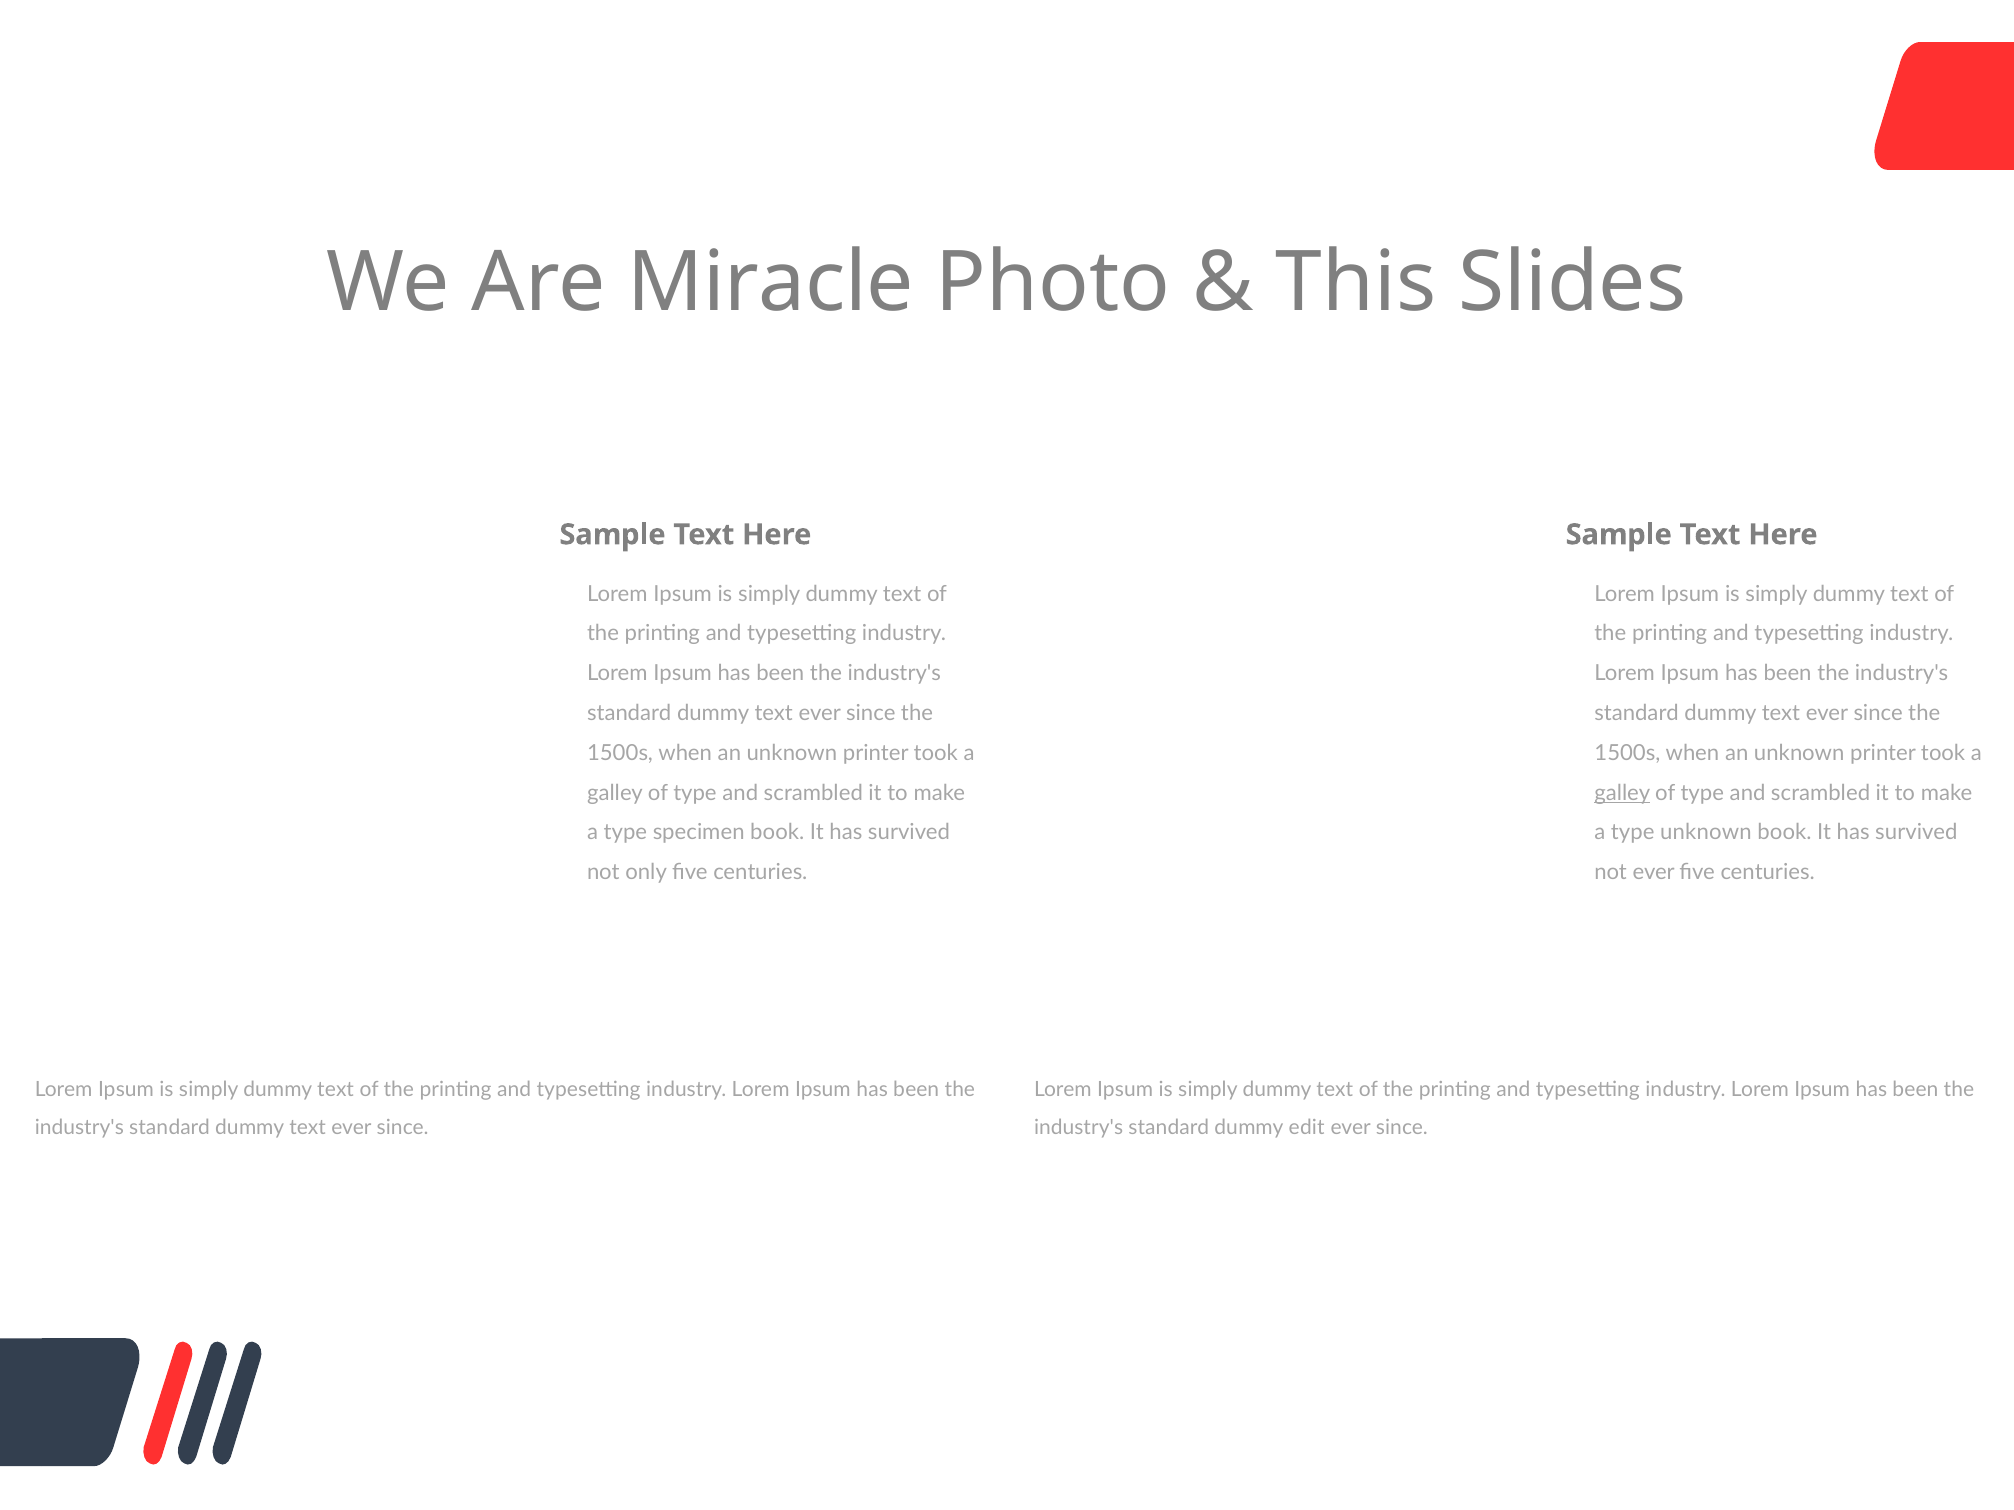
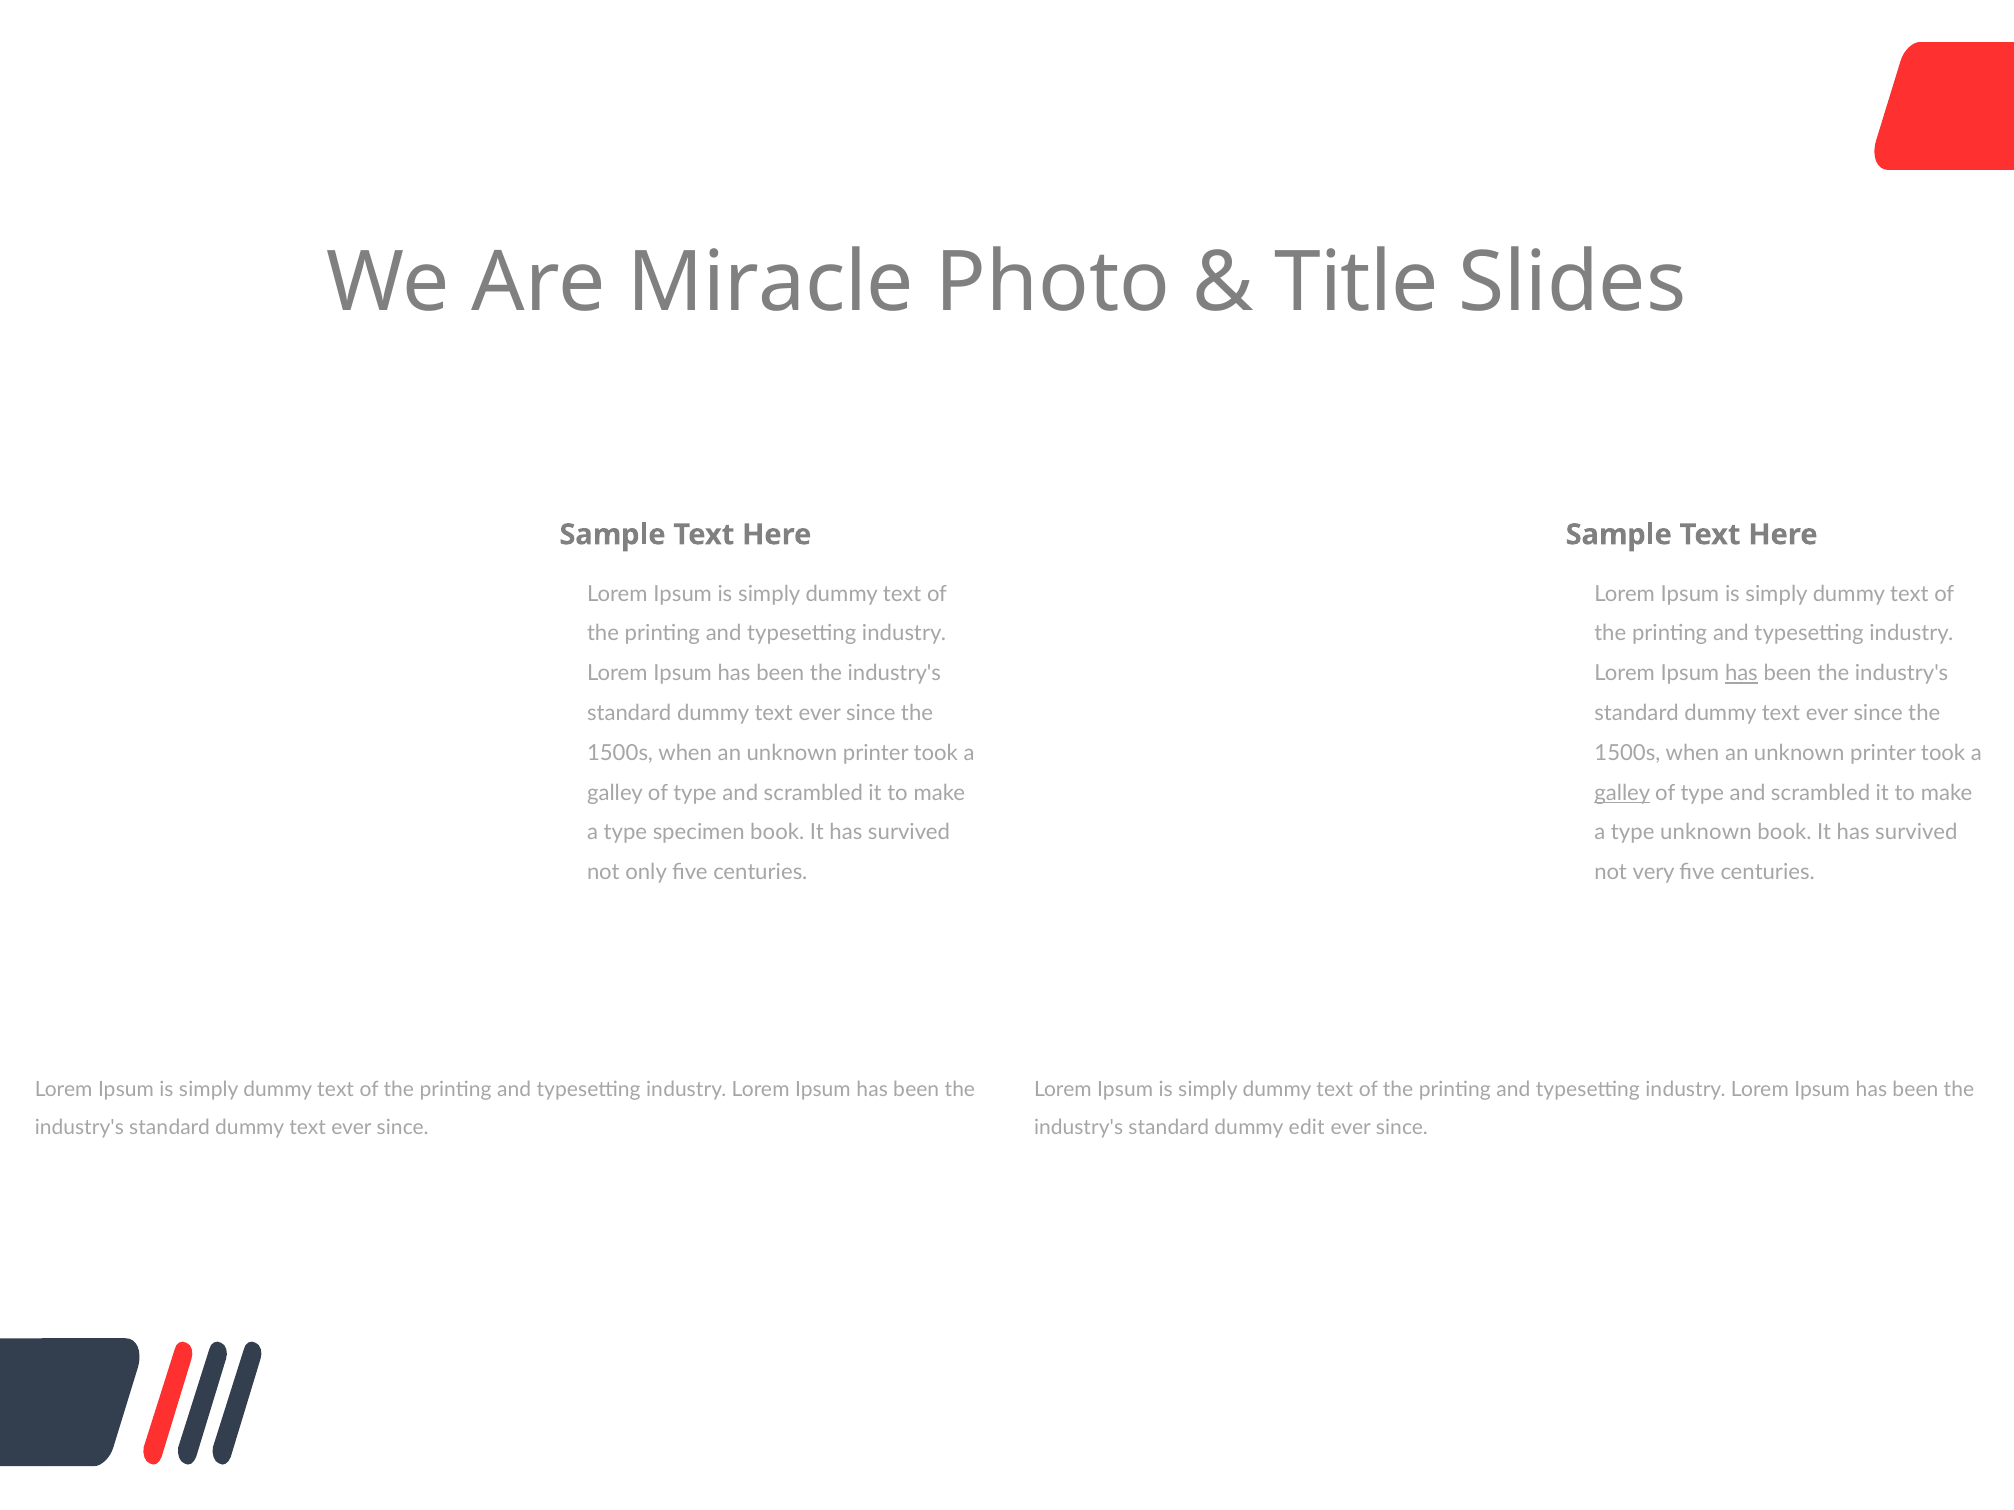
This: This -> Title (1356, 283)
has underline: none -> present (1741, 674)
not ever: ever -> very (1654, 873)
